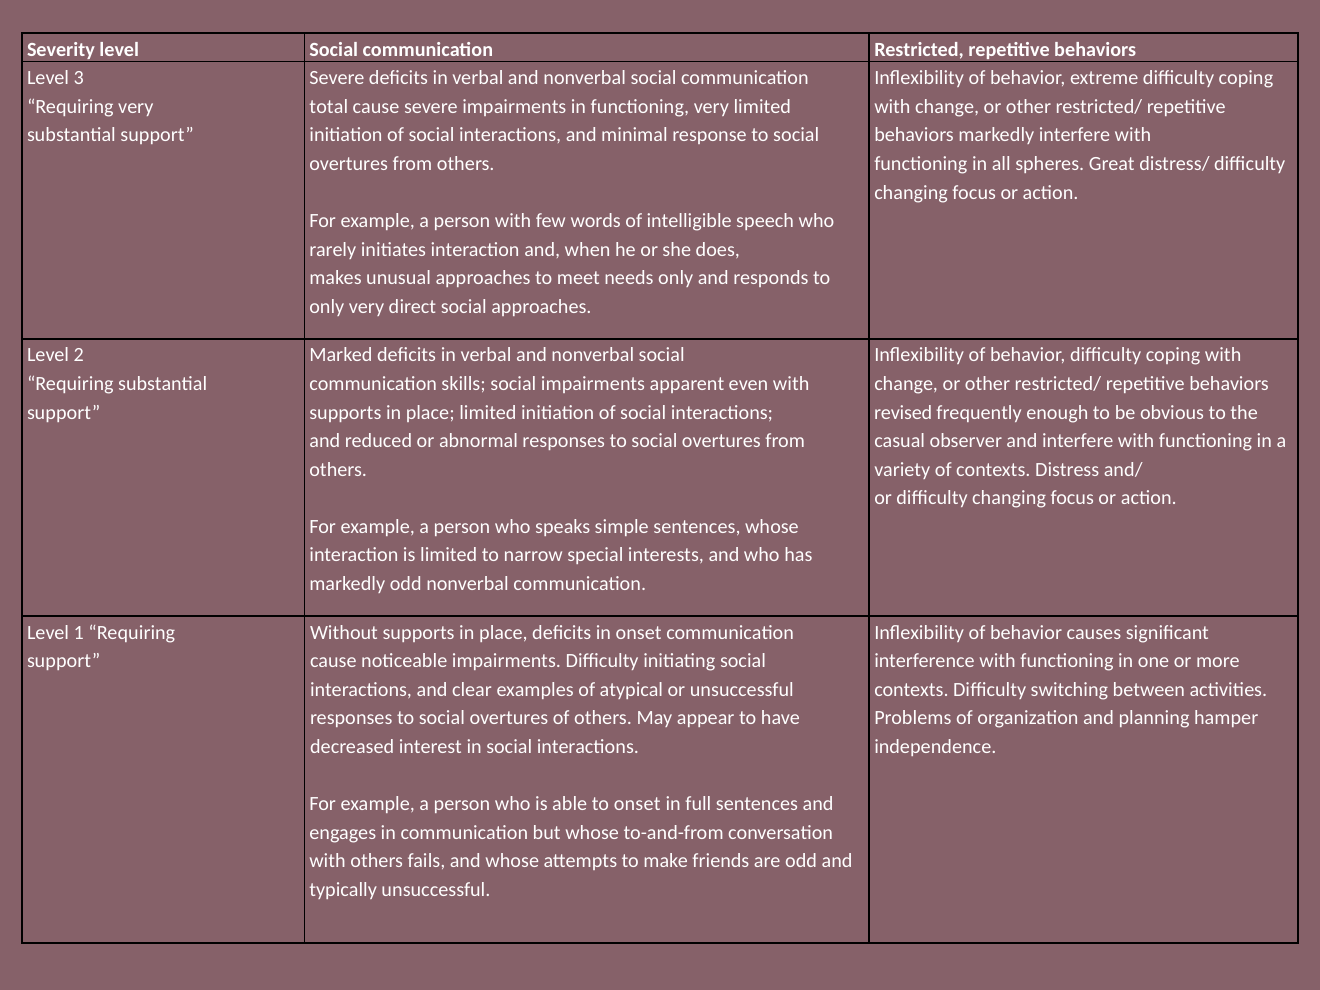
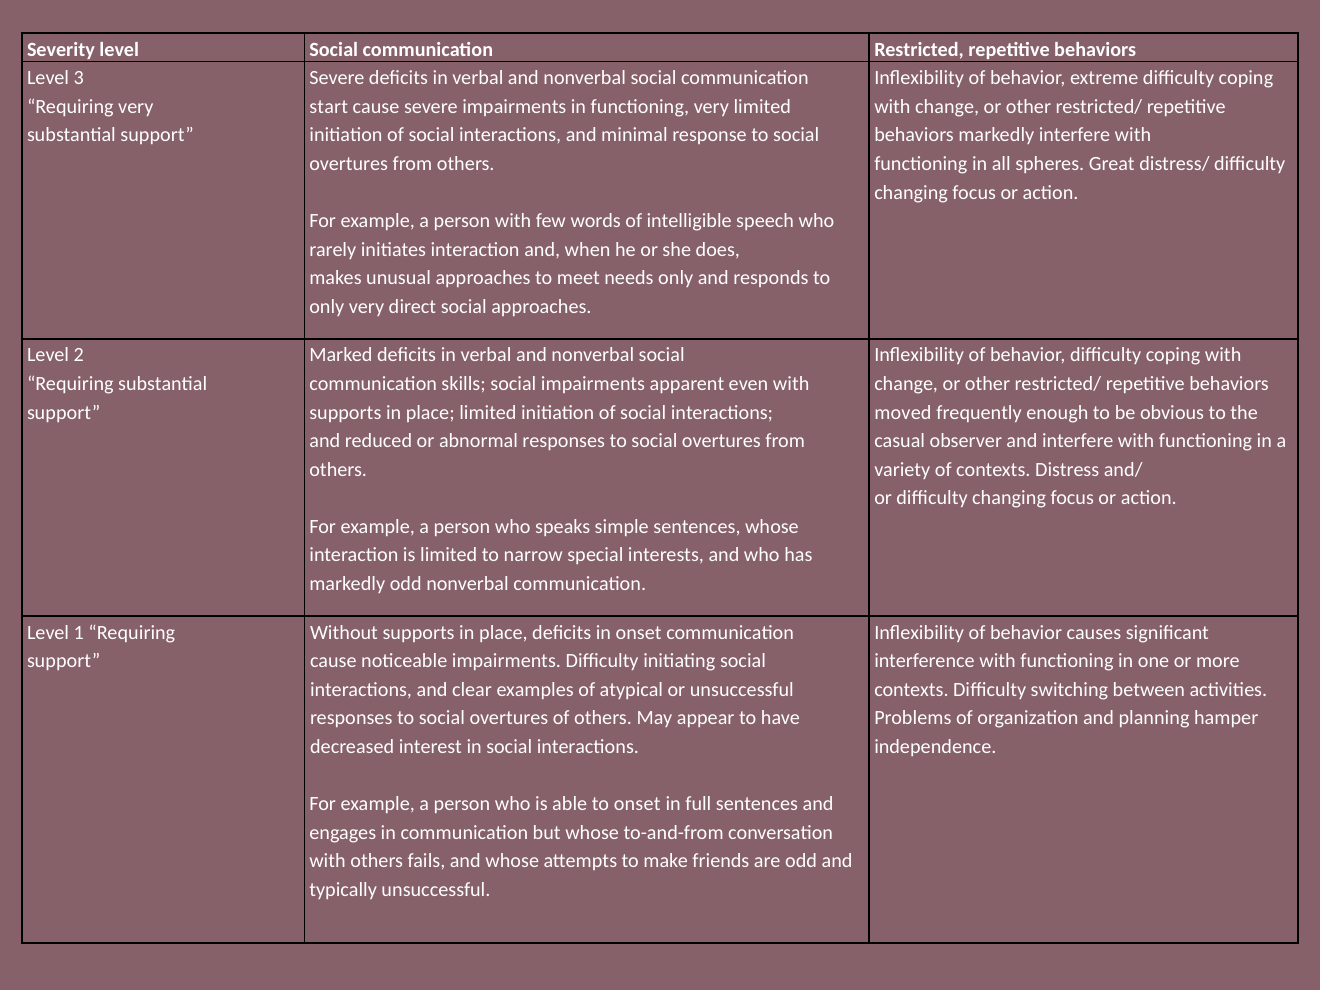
total: total -> start (329, 107)
revised: revised -> moved (903, 412)
